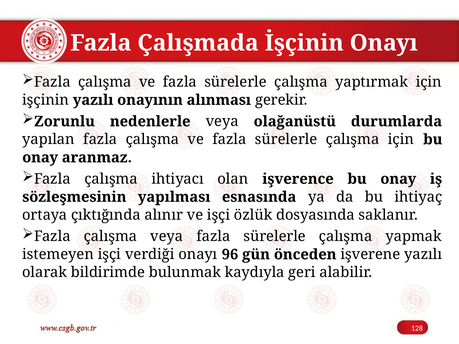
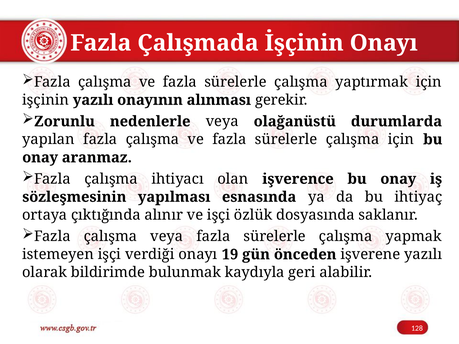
96: 96 -> 19 (230, 255)
